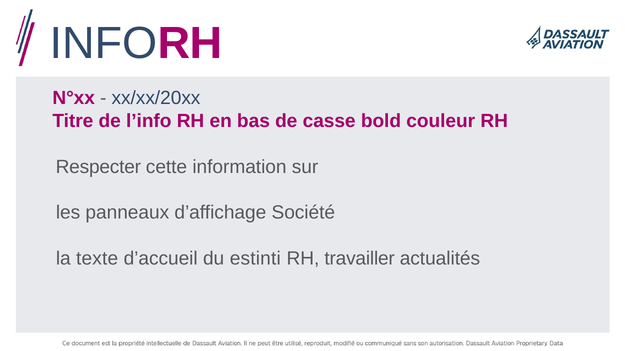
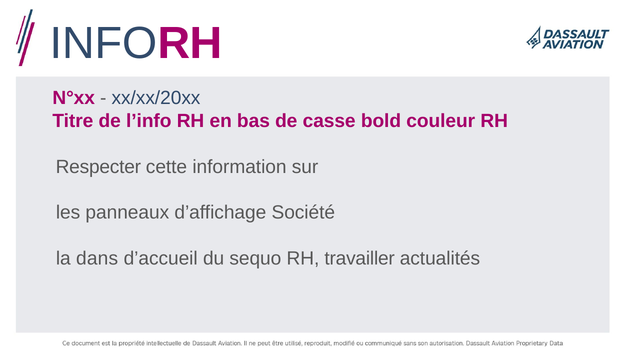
texte: texte -> dans (97, 259)
estinti: estinti -> sequo (255, 259)
